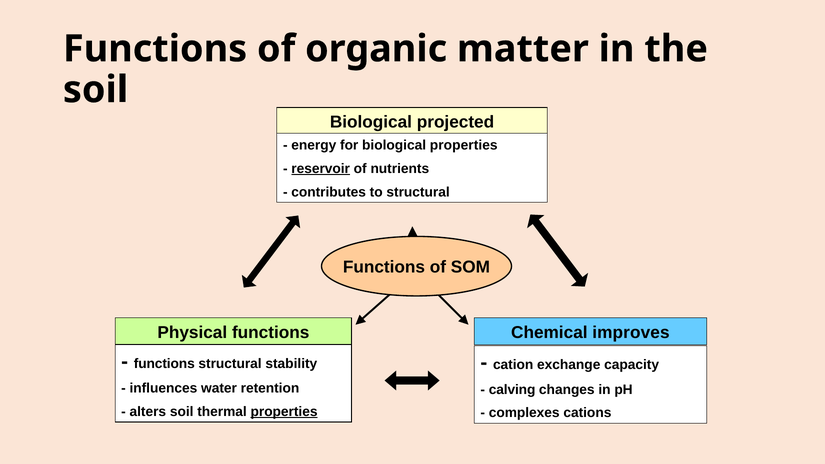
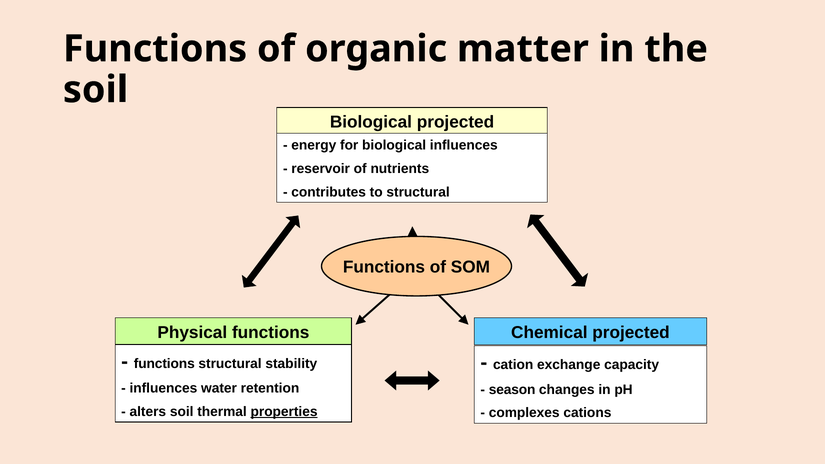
biological properties: properties -> influences (464, 145)
reservoir underline: present -> none (321, 169)
Chemical improves: improves -> projected (631, 333)
calving: calving -> season (512, 390)
